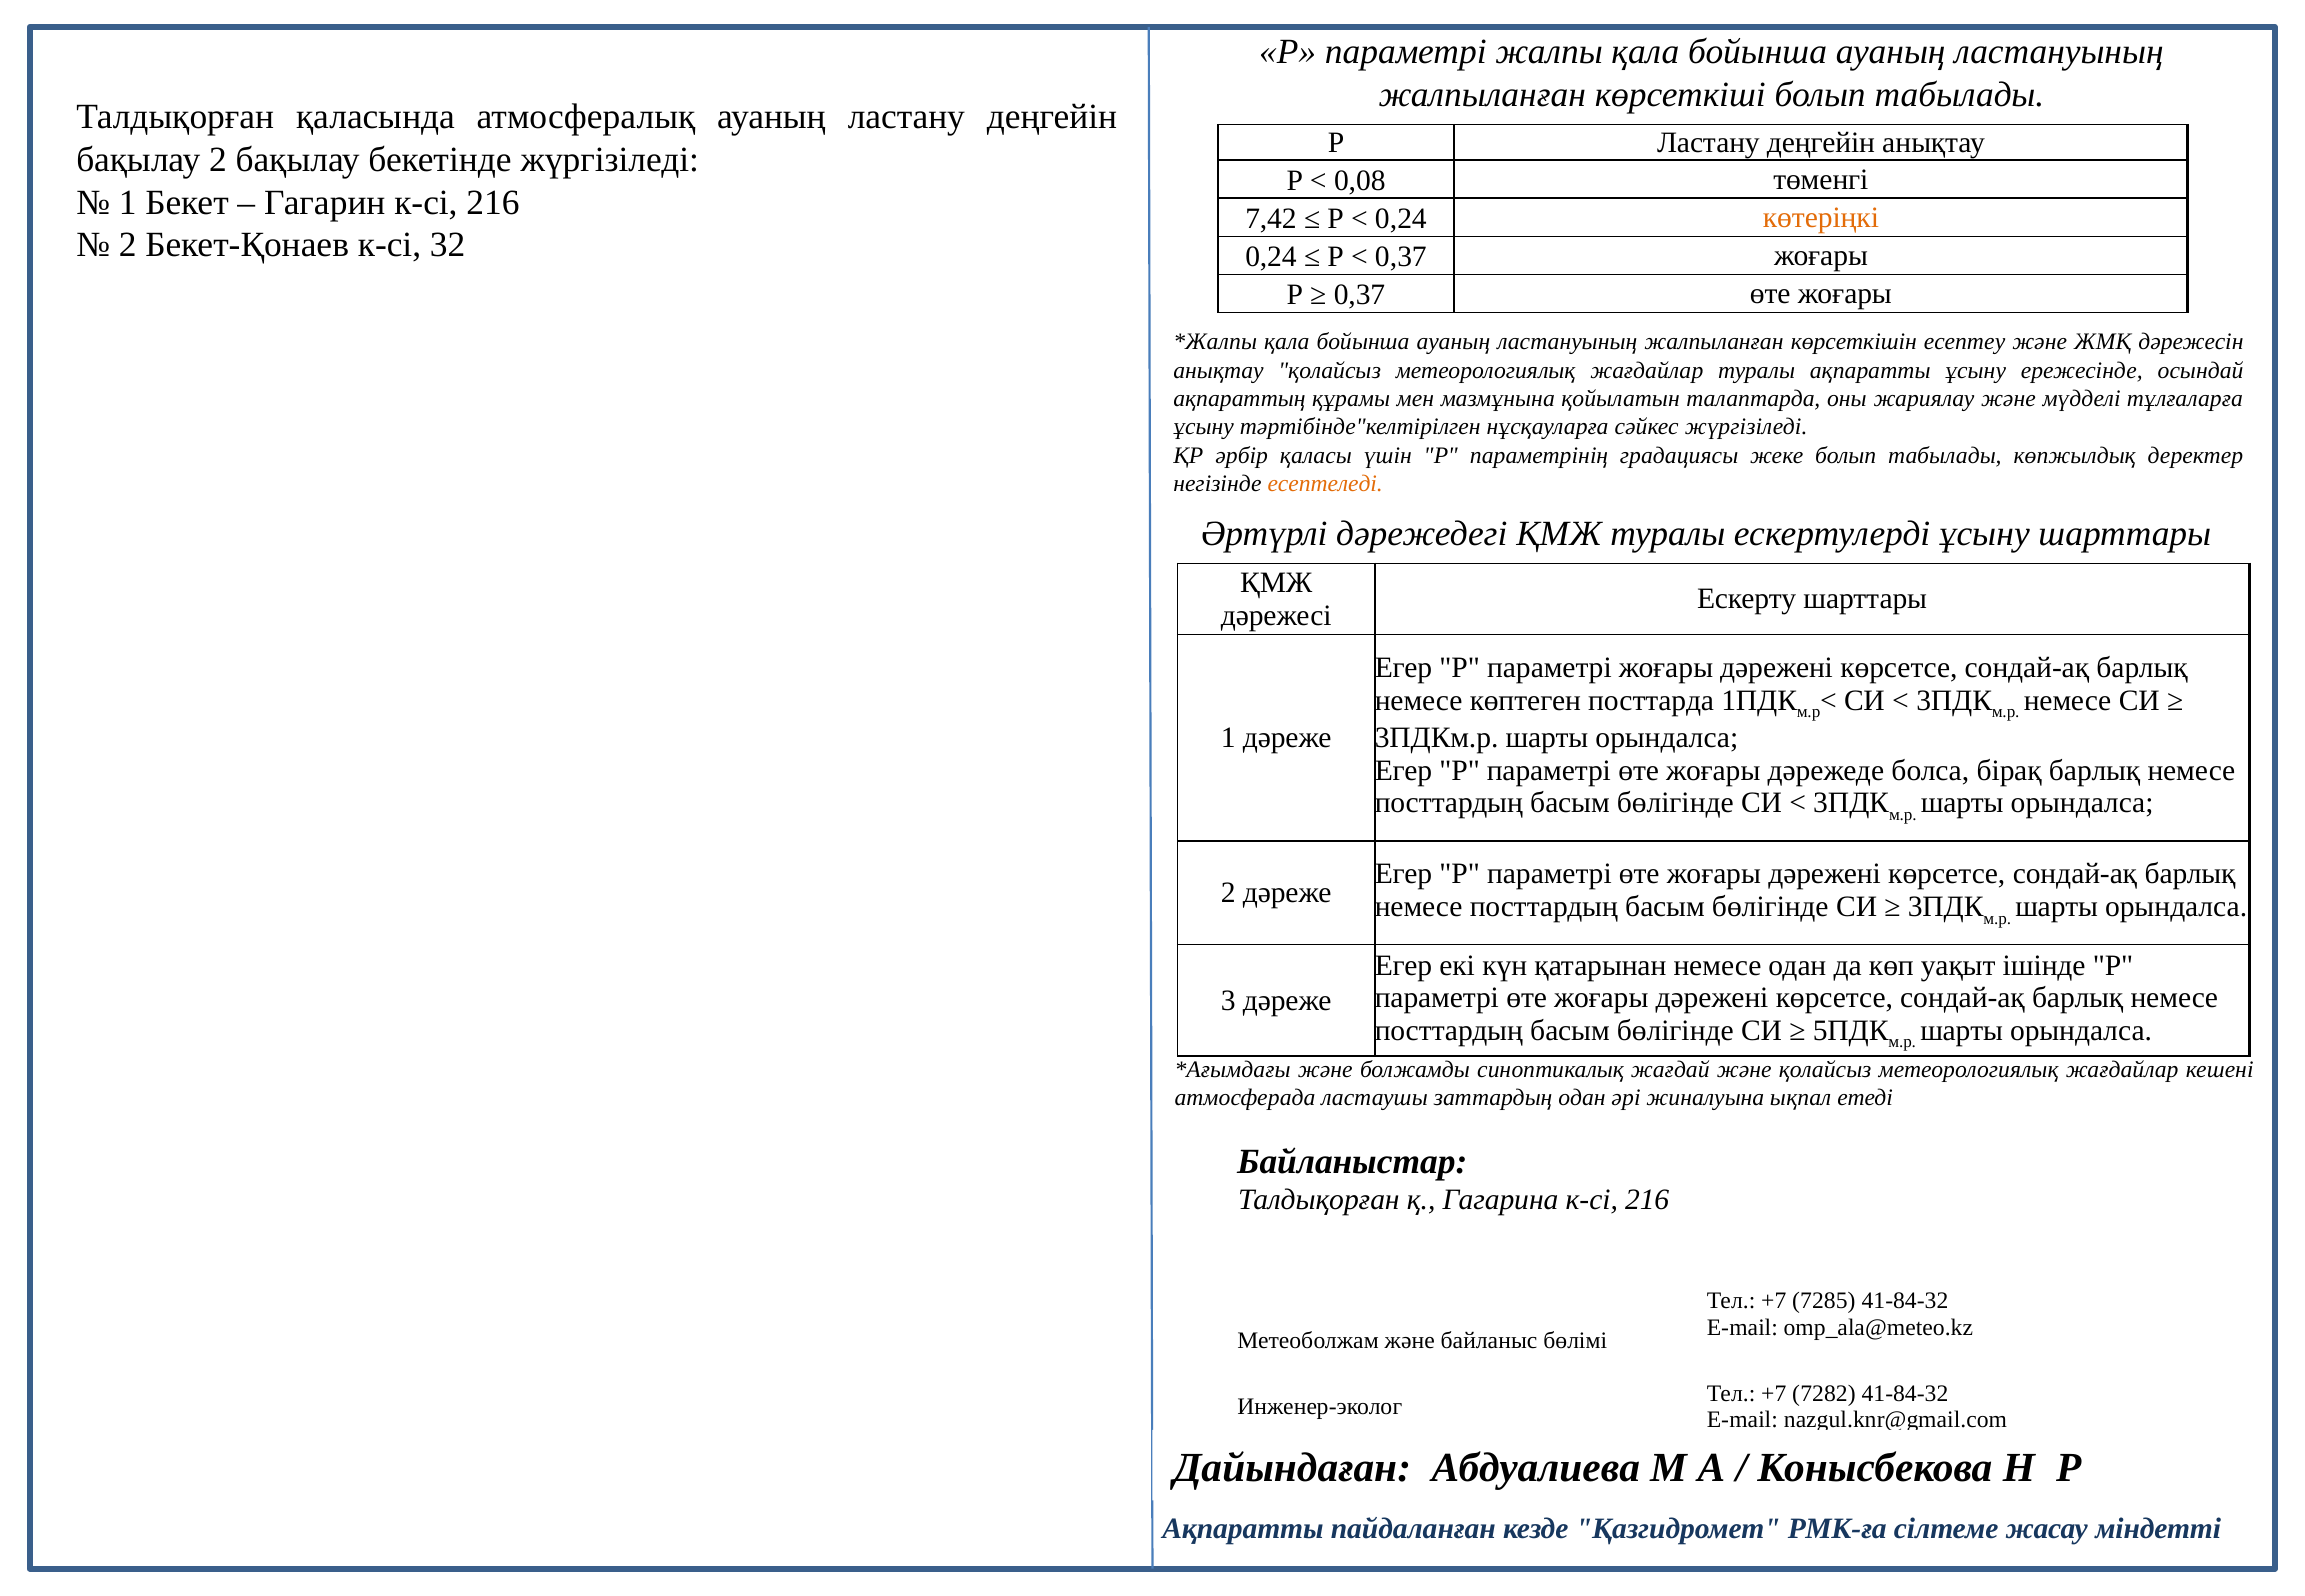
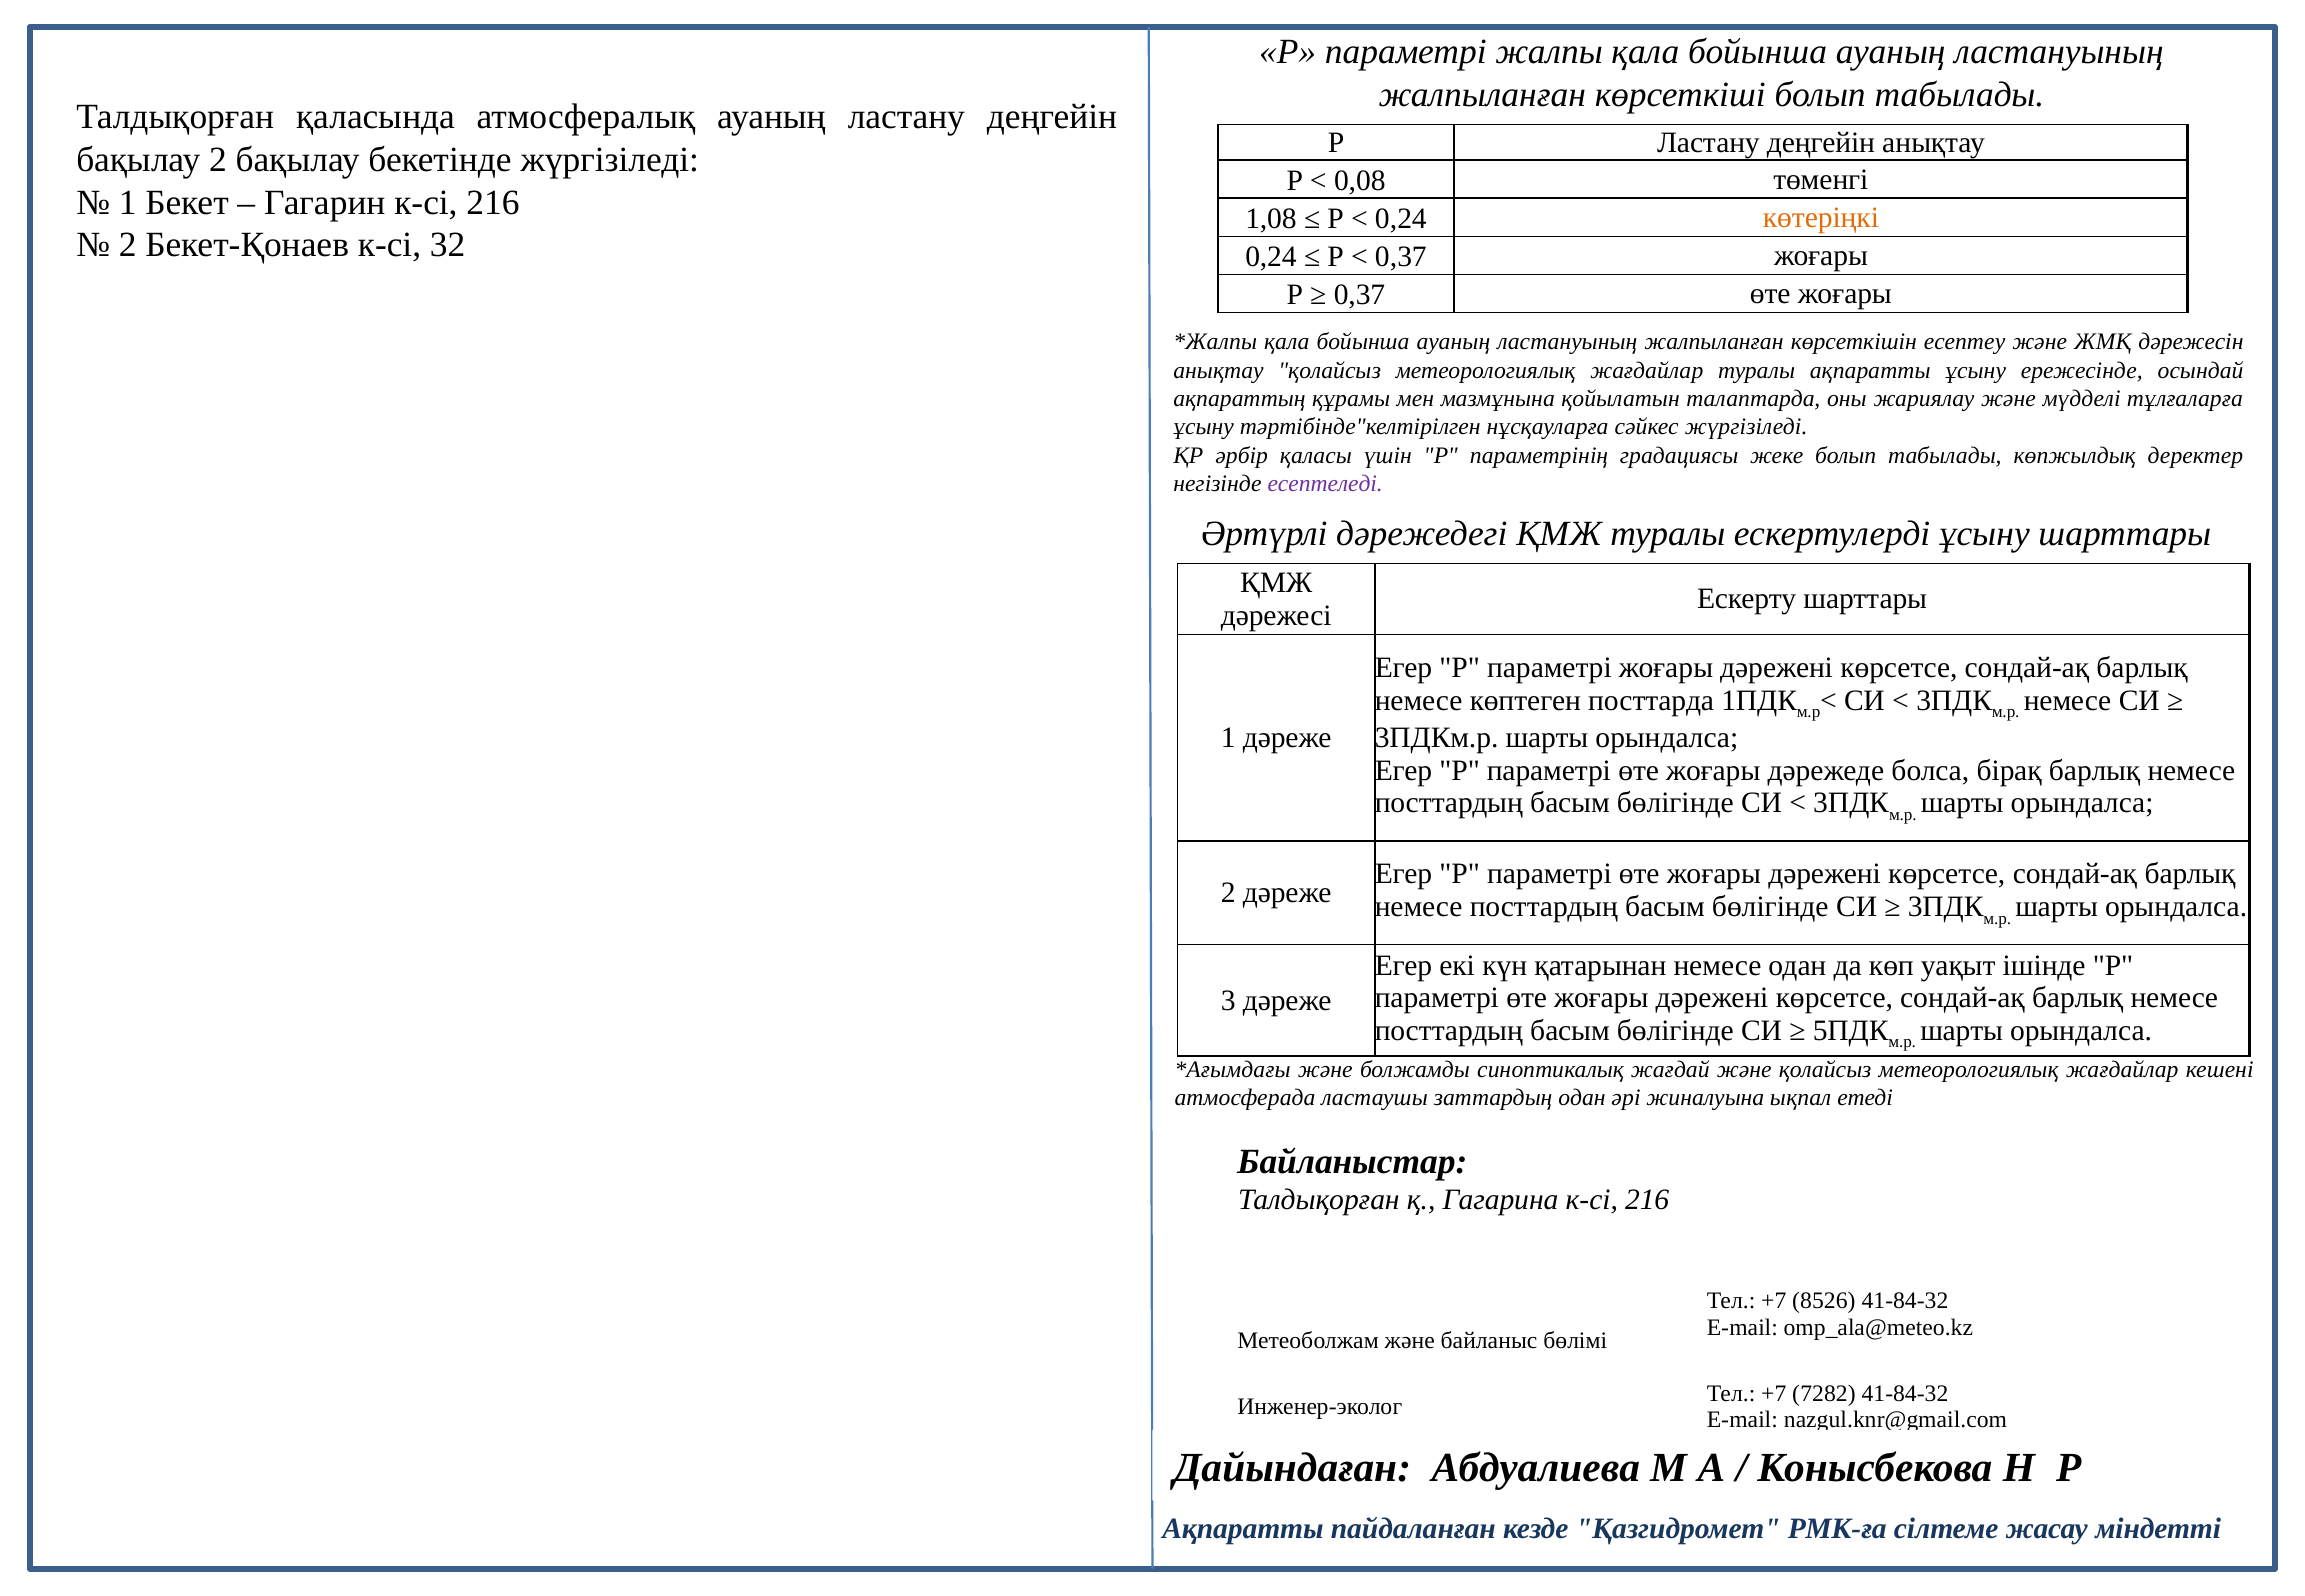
7,42: 7,42 -> 1,08 (1271, 218)
есептеледі colour: orange -> purple (1325, 484)
7285: 7285 -> 8526 (1824, 1301)
